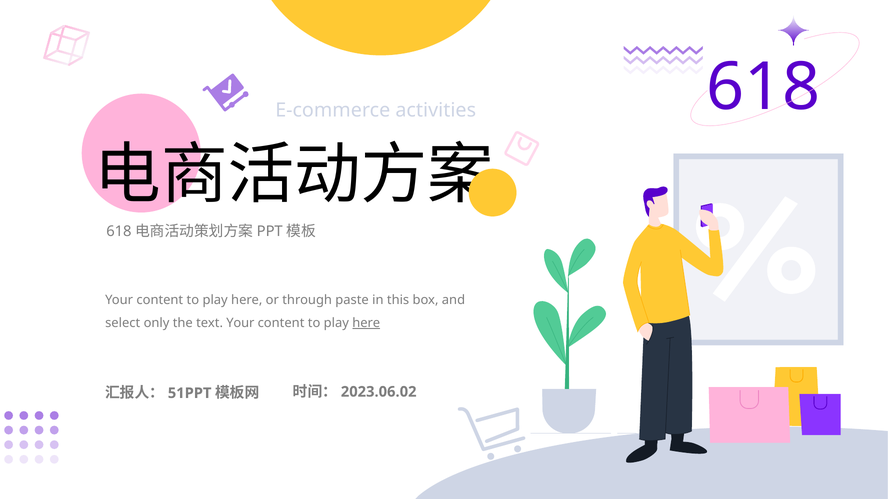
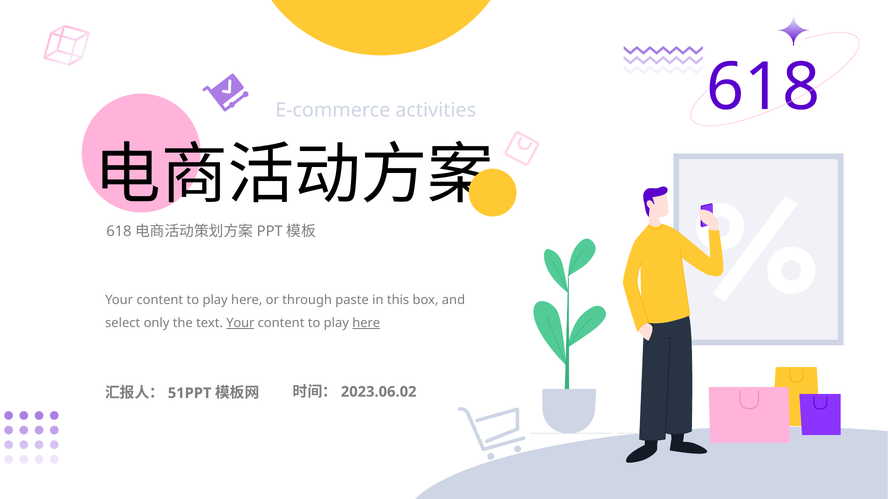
Your underline: none -> present (240, 323)
